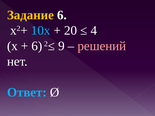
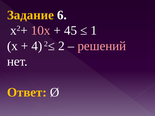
10x colour: light blue -> pink (41, 31)
20: 20 -> 45 (71, 31)
4: 4 -> 1 (94, 31)
6: 6 -> 4 (37, 46)
9: 9 -> 2 (61, 46)
Ответ colour: light blue -> yellow (27, 93)
